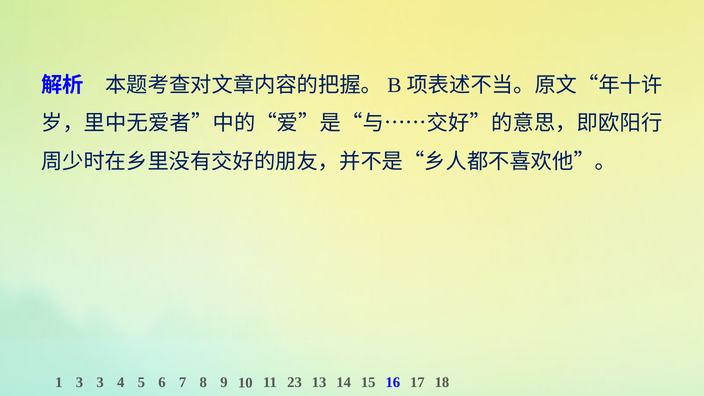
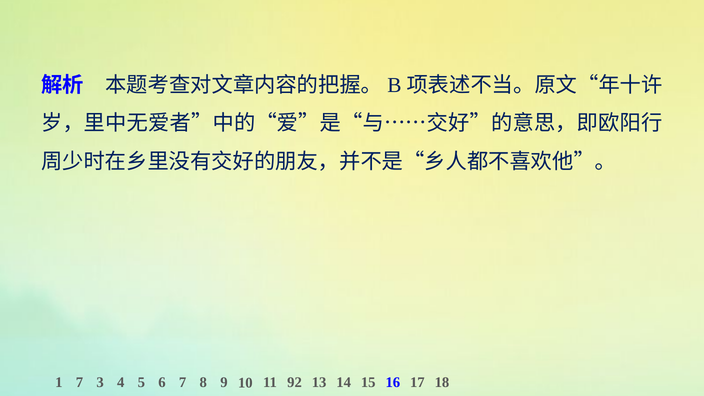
1 3: 3 -> 7 (79, 383)
23: 23 -> 92 (295, 383)
